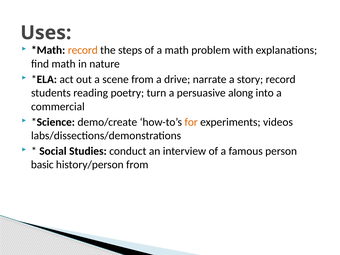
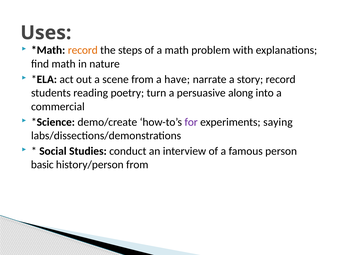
drive: drive -> have (177, 79)
for colour: orange -> purple (191, 122)
videos: videos -> saying (278, 122)
